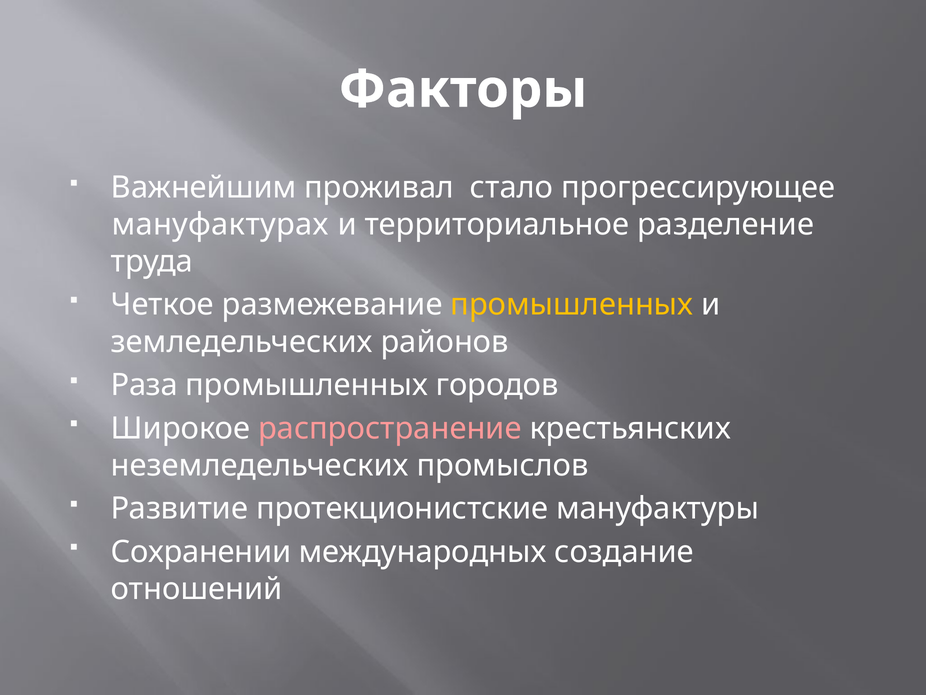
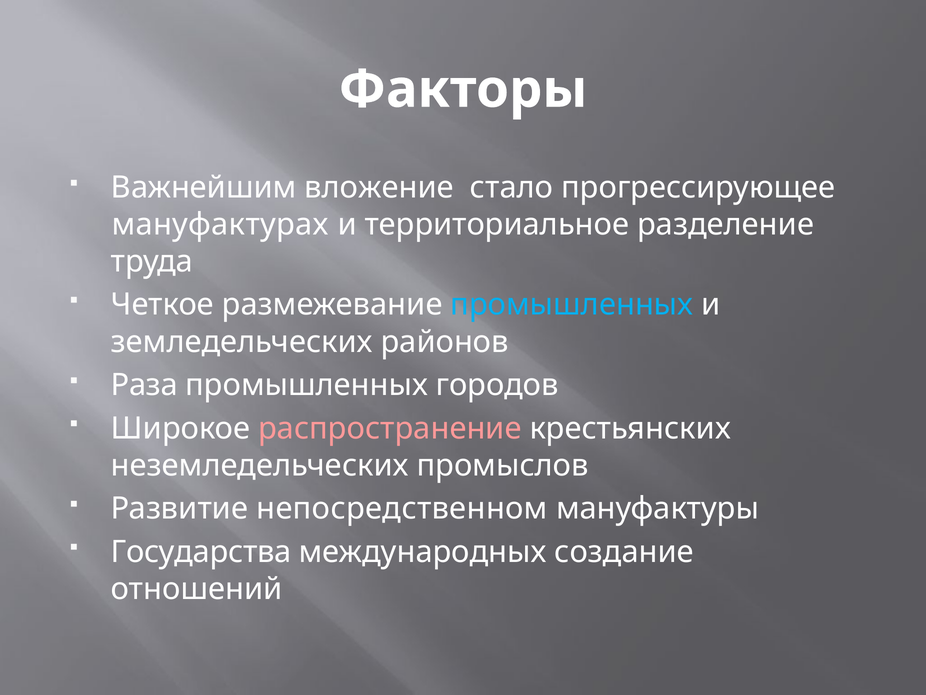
проживал: проживал -> вложение (379, 187)
промышленных colour: yellow -> light blue (572, 305)
протекционистские: протекционистские -> непосредственном (402, 508)
Сохранении: Сохранении -> Государства (201, 551)
